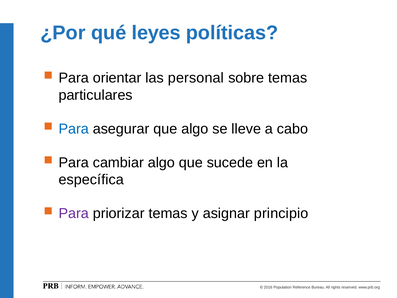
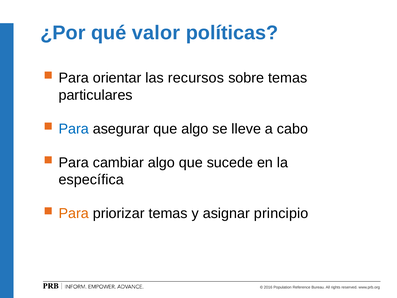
leyes: leyes -> valor (156, 33)
personal: personal -> recursos (196, 78)
Para colour: purple -> orange (74, 213)
